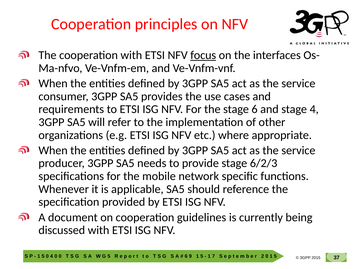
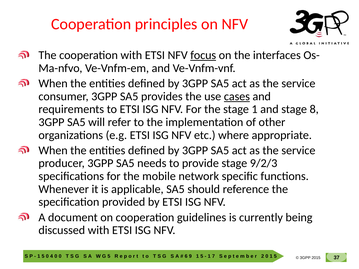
cases underline: none -> present (237, 96)
stage 6: 6 -> 1 (255, 109)
stage 4: 4 -> 8 (314, 109)
6/2/3: 6/2/3 -> 9/2/3 (264, 163)
